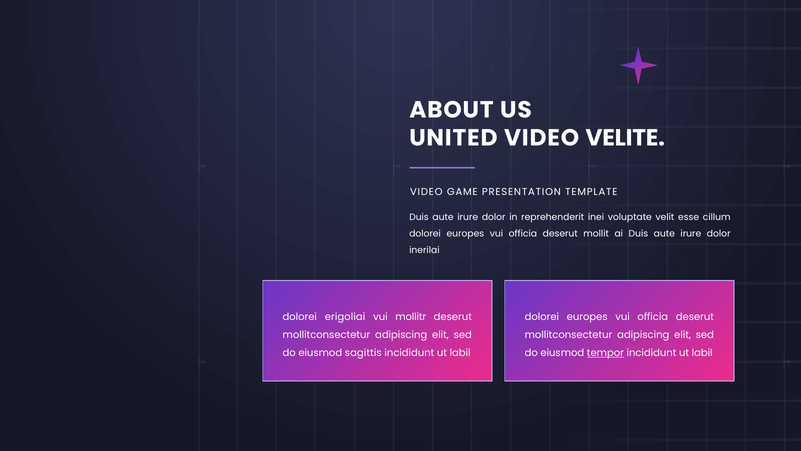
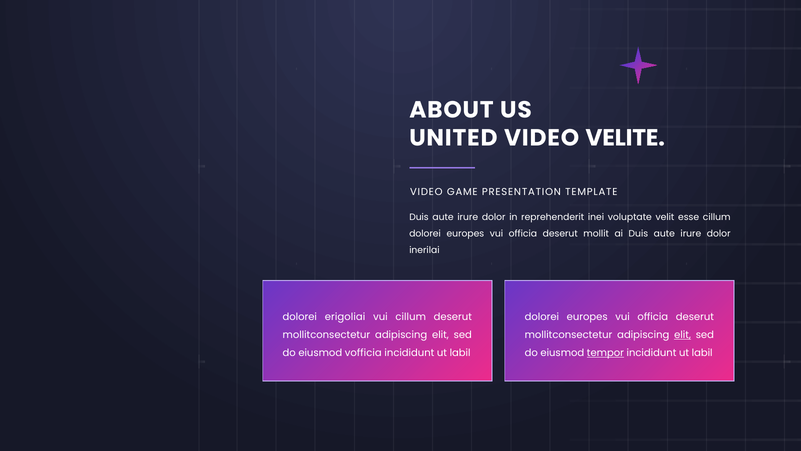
vui mollitr: mollitr -> cillum (411, 317)
elit underline: none -> present (683, 335)
sagittis: sagittis -> vofficia (363, 353)
